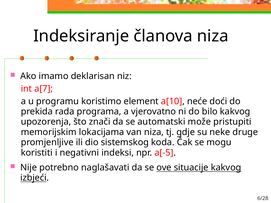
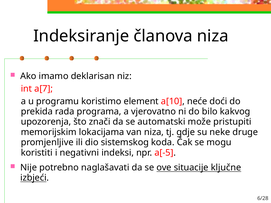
situacije kakvog: kakvog -> ključne (226, 168)
